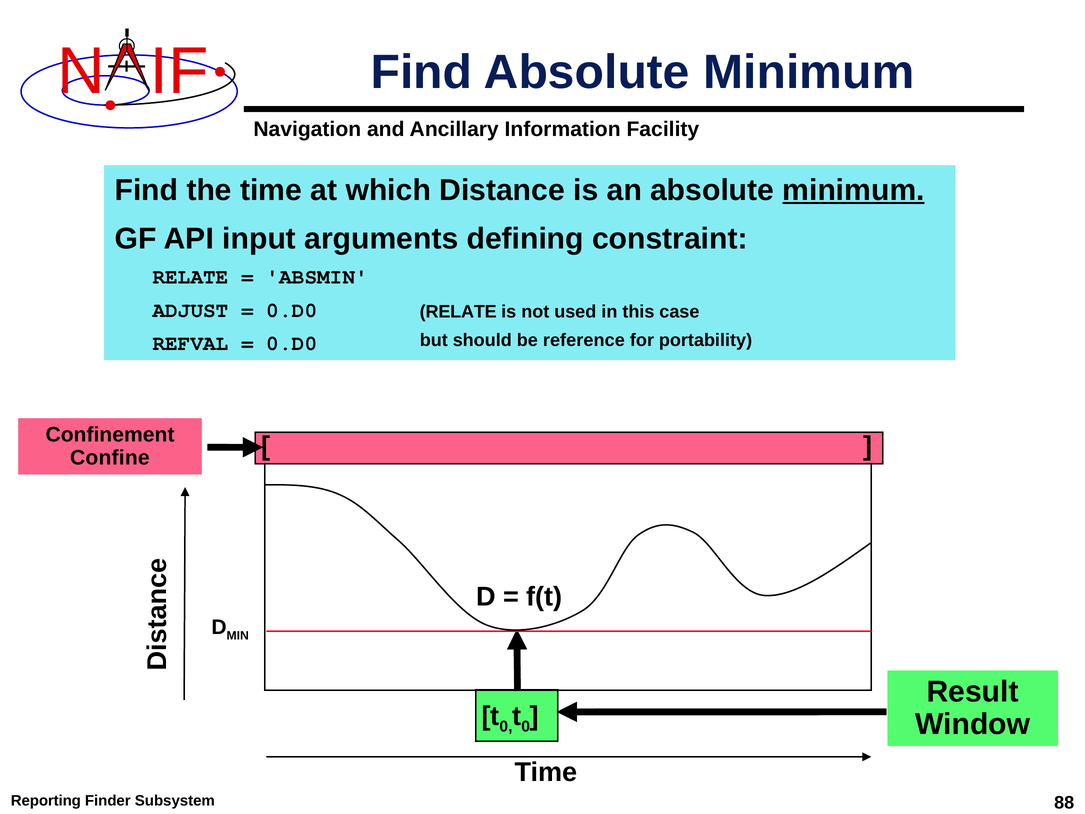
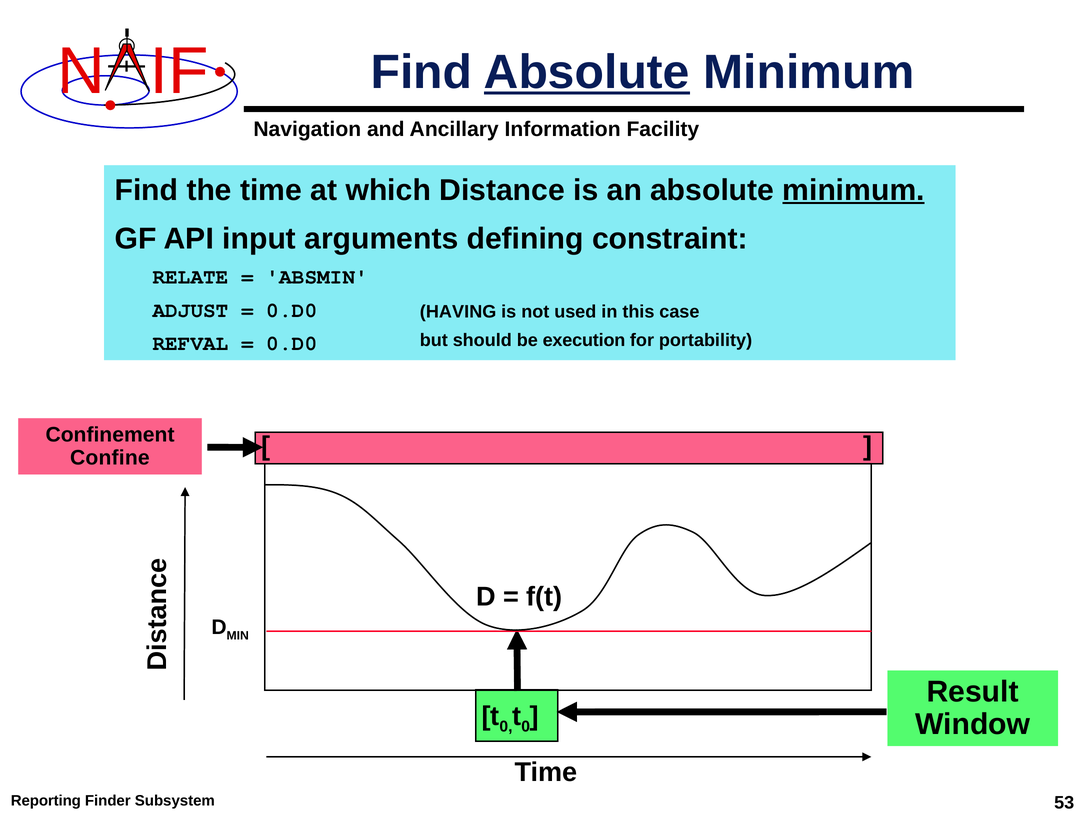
Absolute underline: none -> present (587, 72)
RELATE: RELATE -> HAVING (458, 312)
reference: reference -> execution (584, 341)
88: 88 -> 53 (1064, 803)
